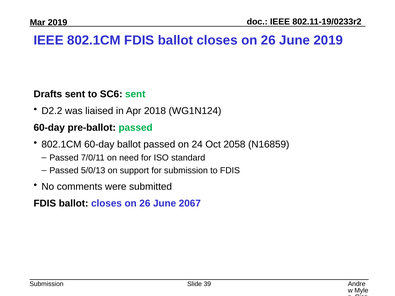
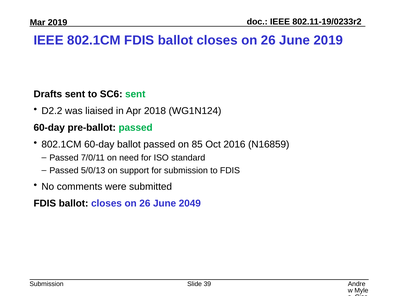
24: 24 -> 85 (197, 145)
2058: 2058 -> 2016 (234, 145)
2067: 2067 -> 2049 (190, 204)
